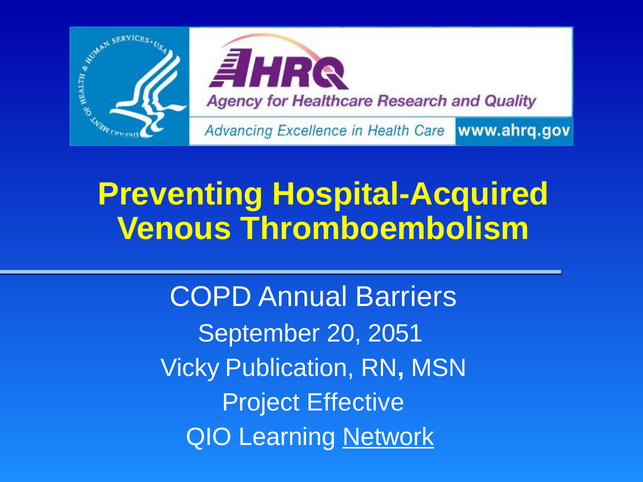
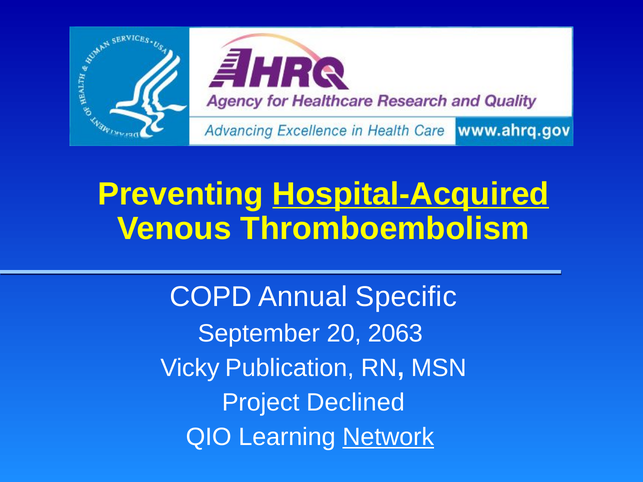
Hospital-Acquired underline: none -> present (411, 194)
Barriers: Barriers -> Specific (406, 297)
2051: 2051 -> 2063 (395, 333)
Effective: Effective -> Declined (356, 403)
